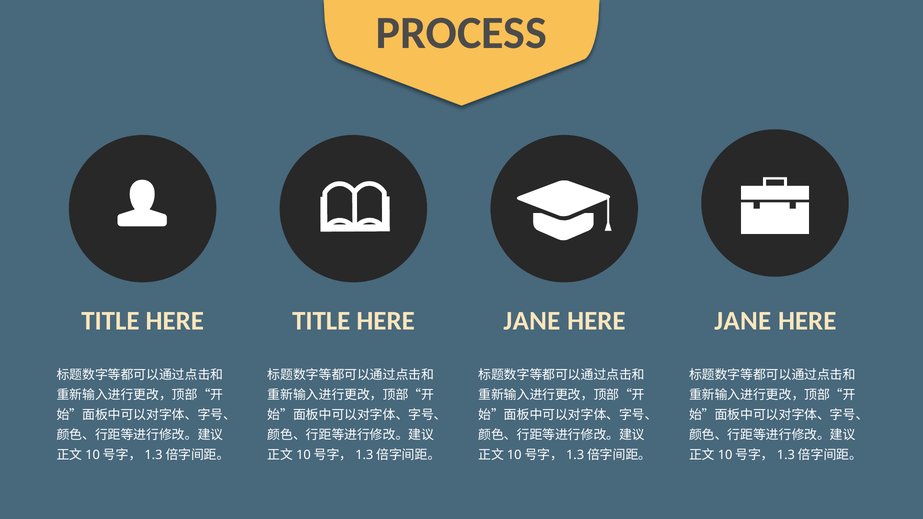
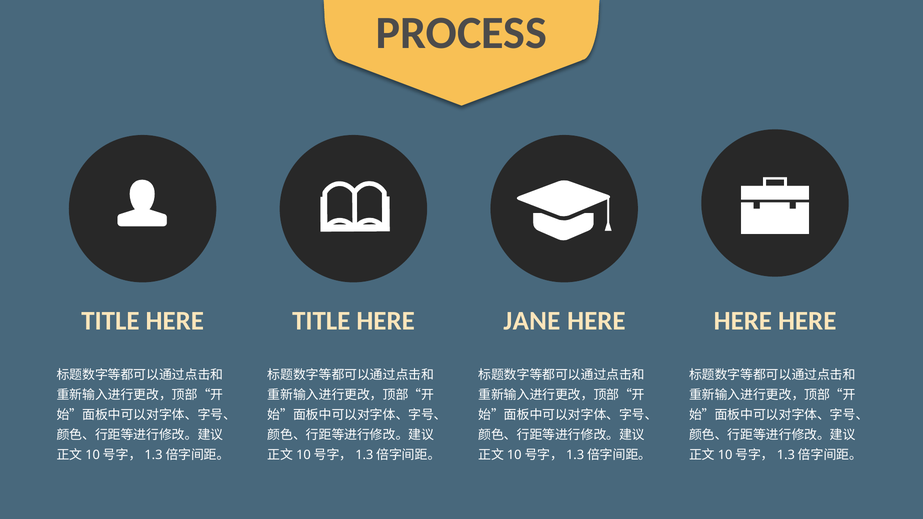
JANE: JANE -> HERE (743, 321)
